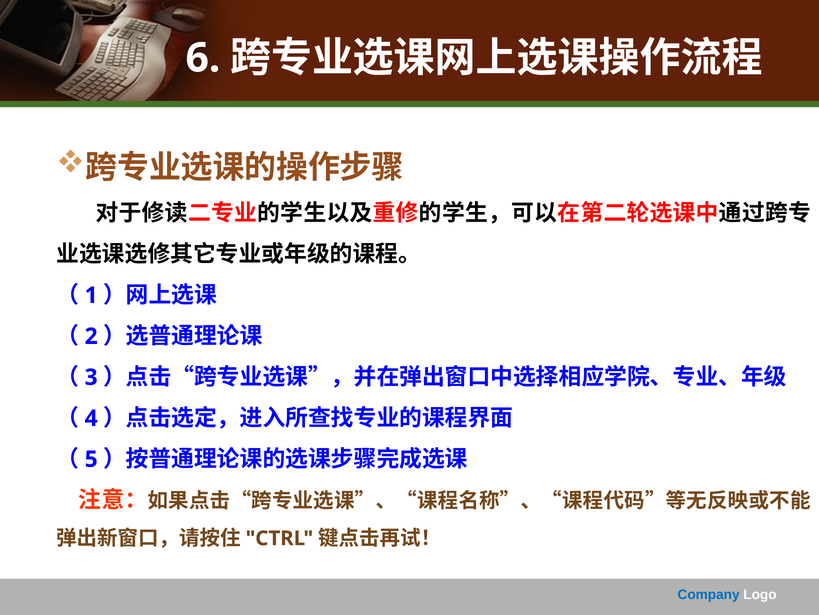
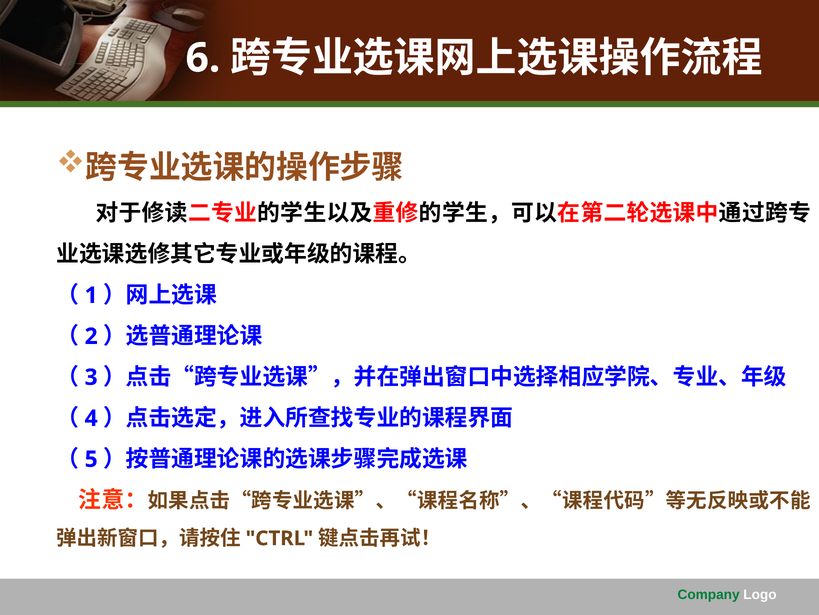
Company colour: blue -> green (709, 594)
